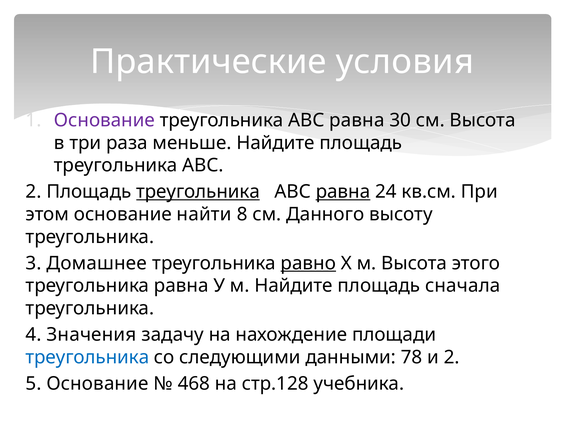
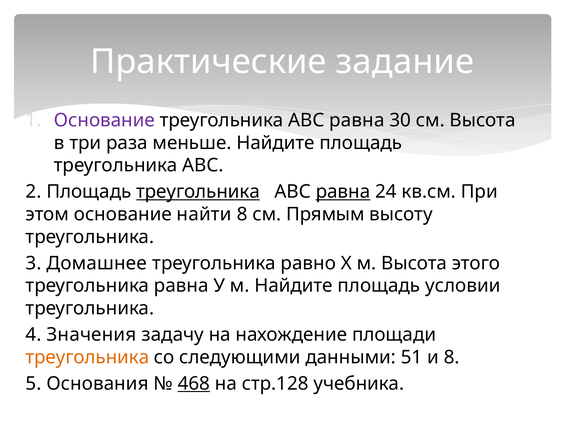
условия: условия -> задание (405, 62)
Данного: Данного -> Прямым (325, 215)
равно underline: present -> none (308, 264)
сначала: сначала -> условии (463, 286)
треугольника colour: blue -> orange (87, 358)
78: 78 -> 51 (412, 358)
и 2: 2 -> 8 (452, 358)
5 Основание: Основание -> Основания (97, 384)
468 underline: none -> present (194, 384)
